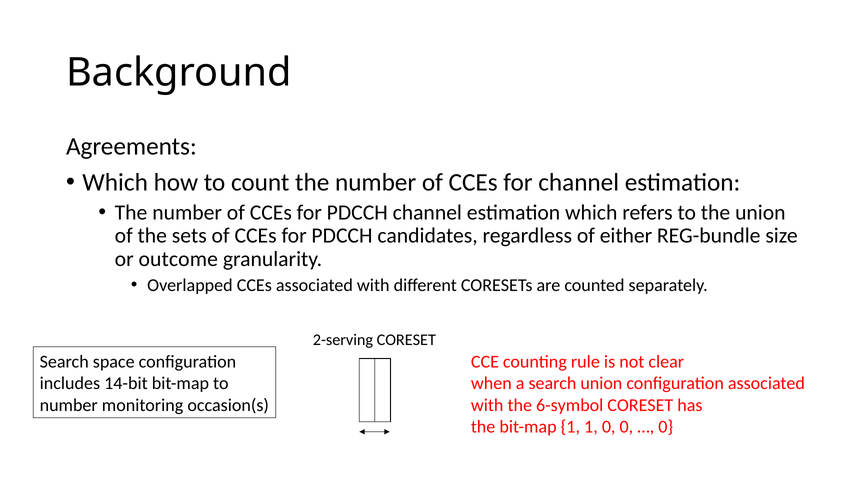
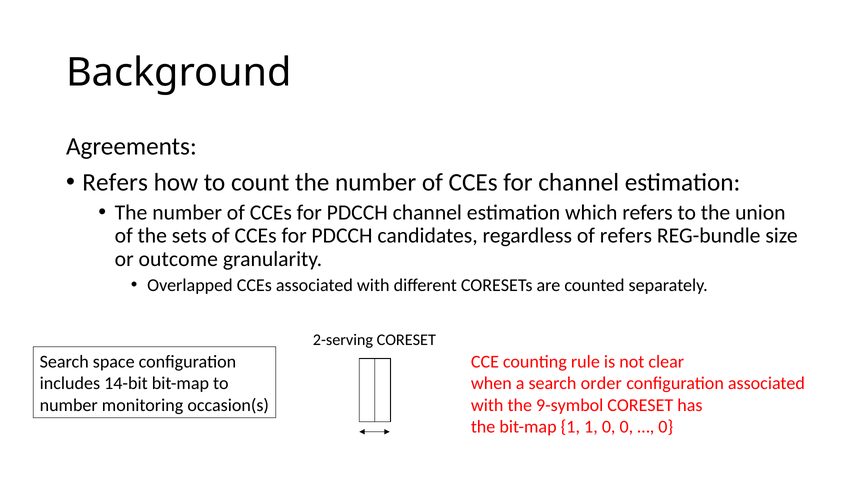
Which: Which -> Refers (115, 183)
of either: either -> refers (626, 236)
search union: union -> order (601, 384)
6-symbol: 6-symbol -> 9-symbol (570, 405)
